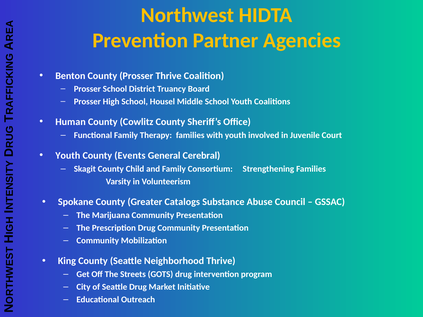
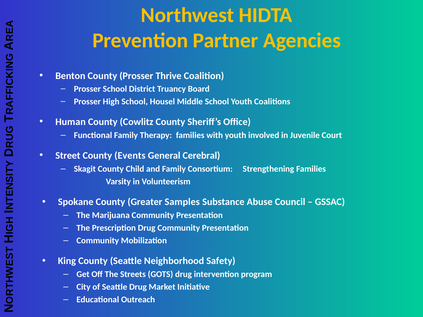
Youth: Youth -> Street (68, 156)
Catalogs: Catalogs -> Samples (182, 202)
Neighborhood Thrive: Thrive -> Safety (221, 261)
